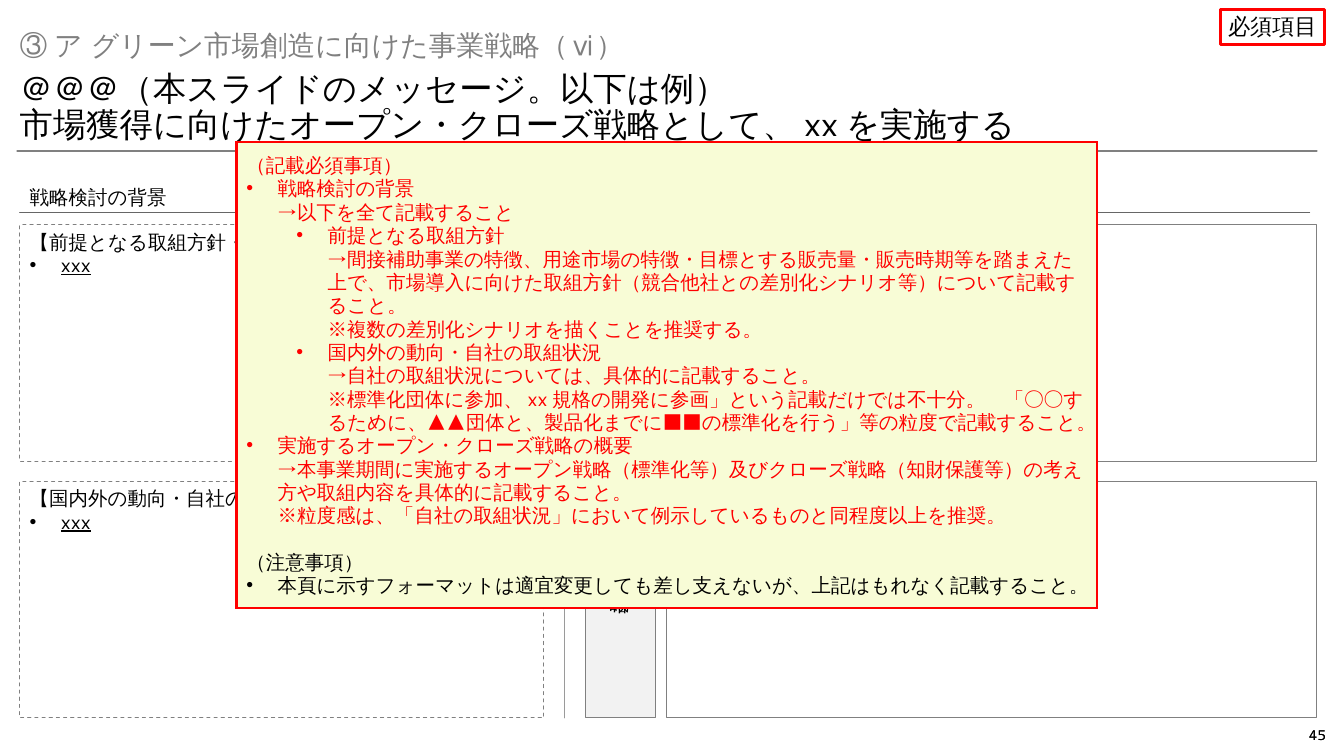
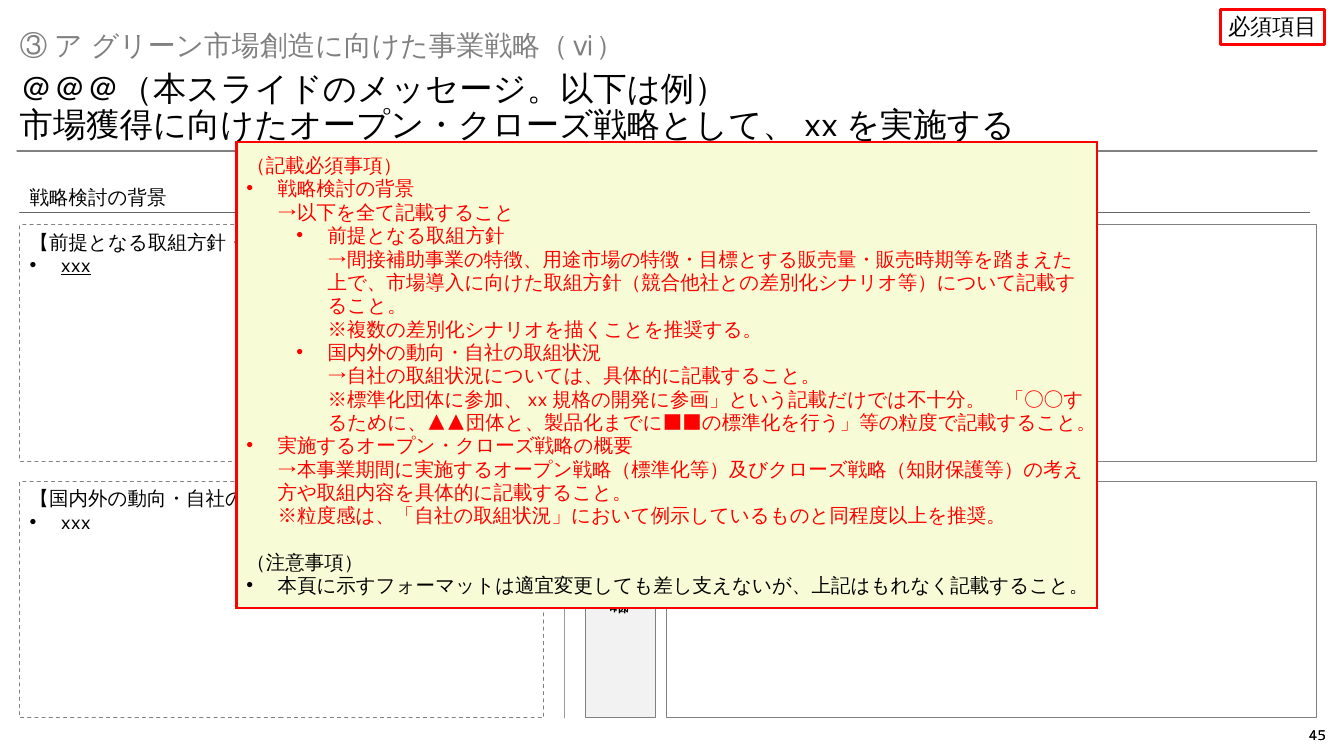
xxx underline: present -> none (76, 523)
